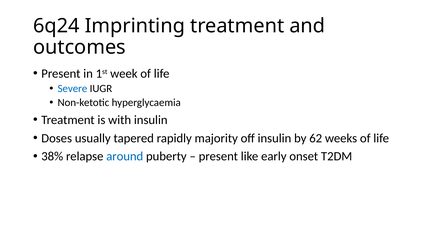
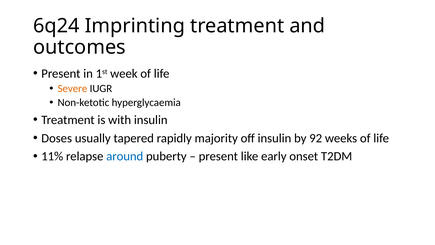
Severe colour: blue -> orange (72, 89)
62: 62 -> 92 (316, 138)
38%: 38% -> 11% (52, 156)
